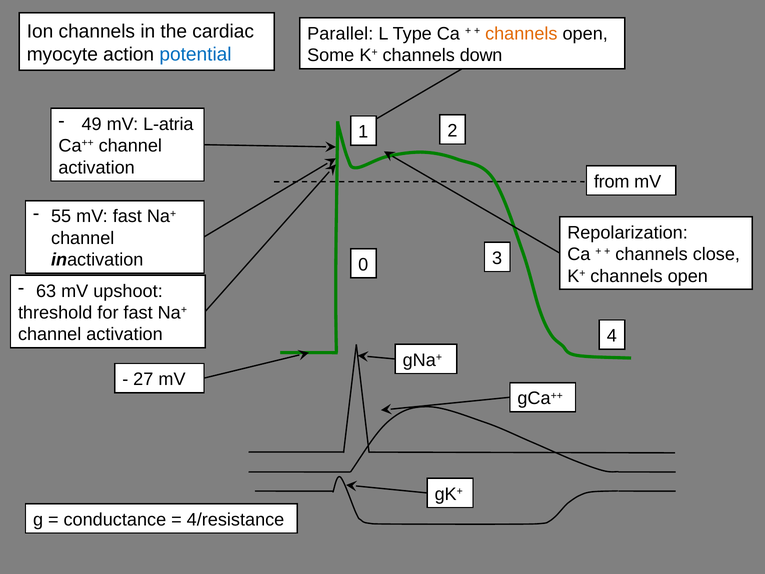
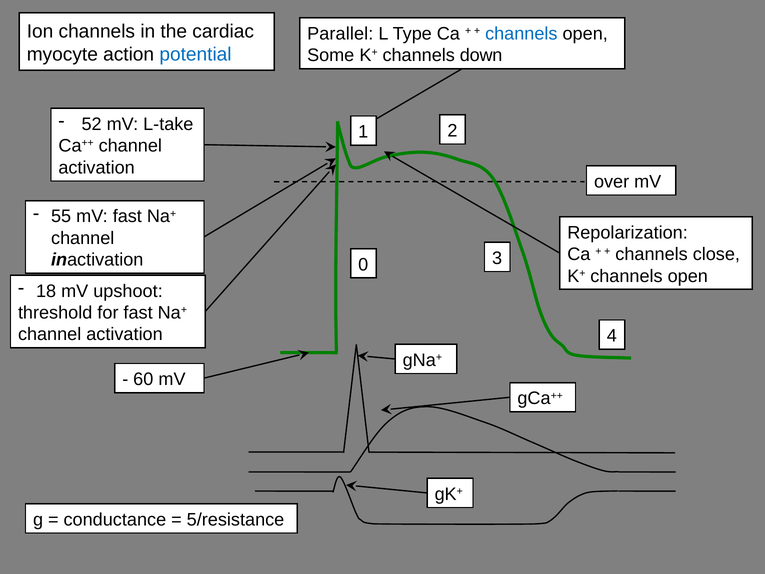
channels colour: orange -> blue (521, 34)
49: 49 -> 52 (92, 124)
L-atria: L-atria -> L-take (168, 124)
from: from -> over (612, 182)
63: 63 -> 18 (46, 291)
27: 27 -> 60 (143, 379)
4/resistance: 4/resistance -> 5/resistance (236, 519)
